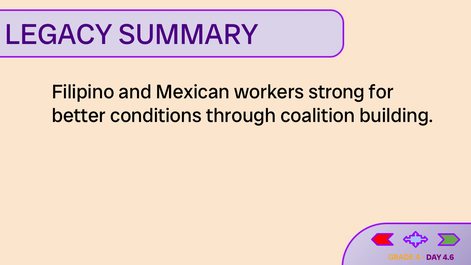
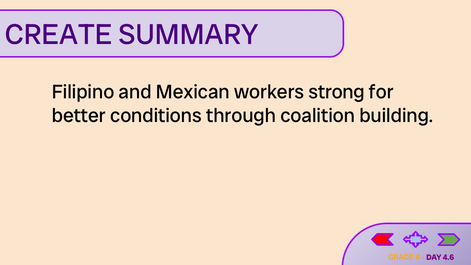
LEGACY: LEGACY -> CREATE (58, 35)
